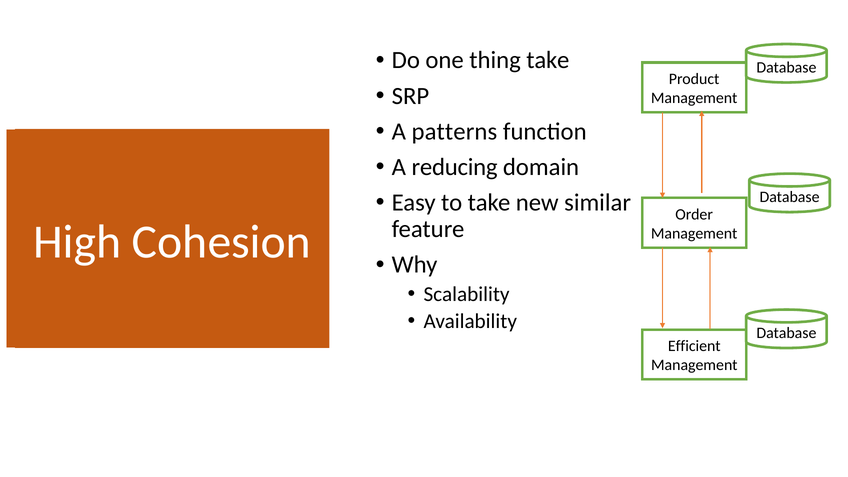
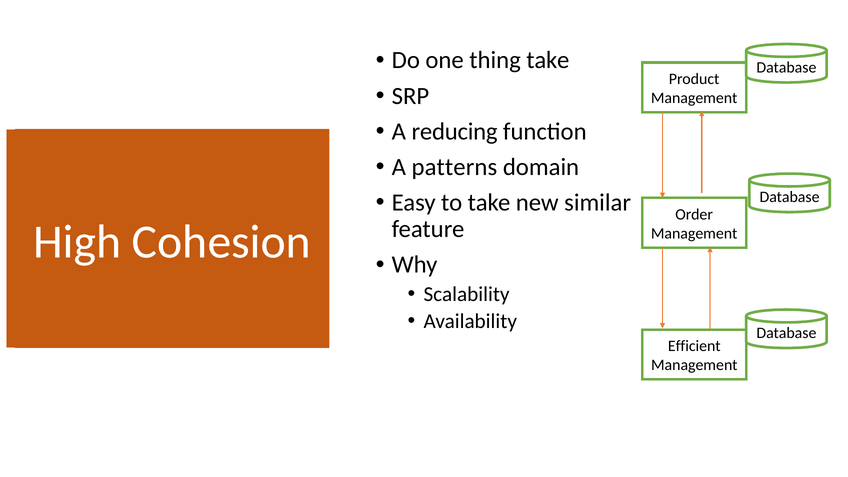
patterns: patterns -> reducing (455, 131)
reducing: reducing -> patterns (454, 167)
